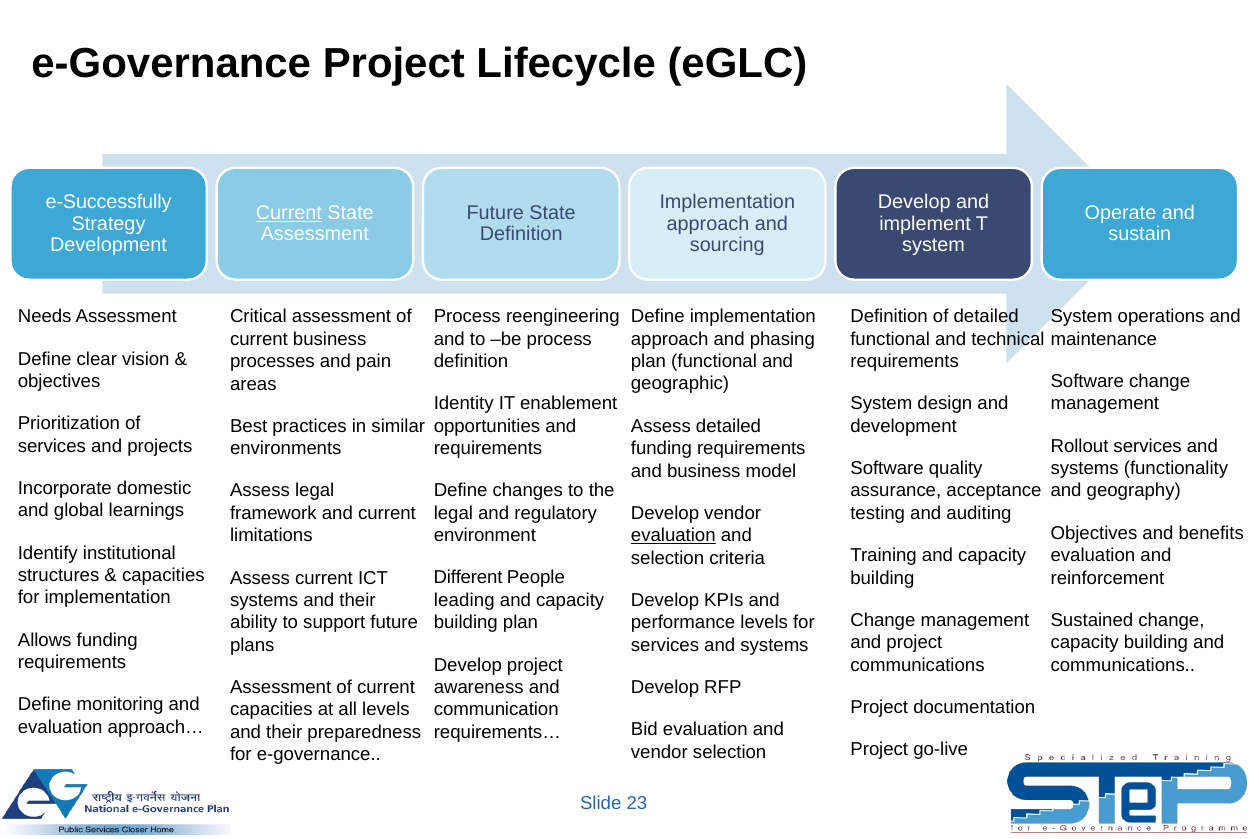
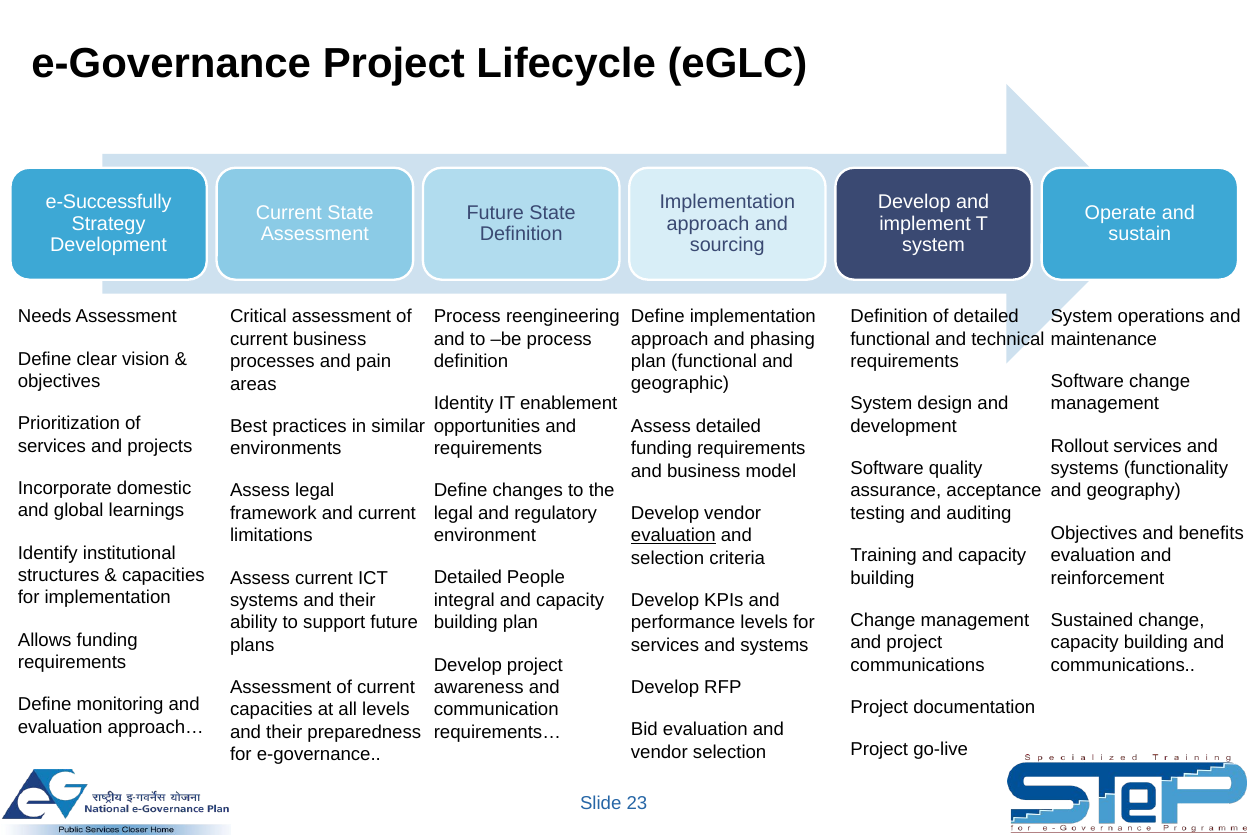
Current underline: present -> none (289, 213)
Different: Different -> Detailed (468, 578)
leading: leading -> integral (464, 600)
